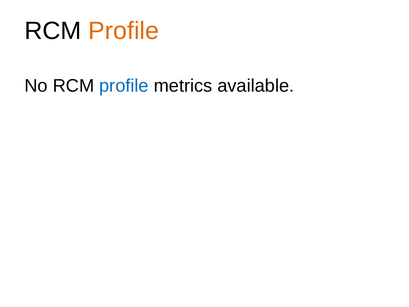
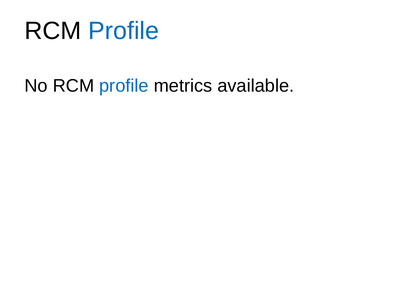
Profile colour: orange -> blue (124, 31)
